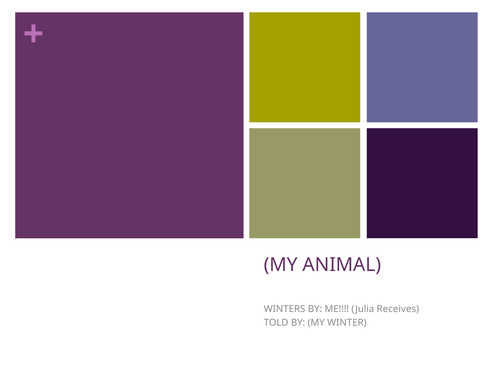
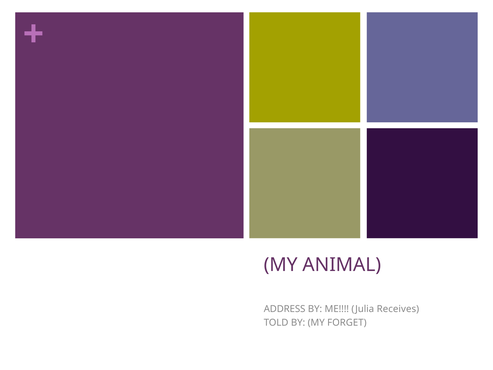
WINTERS: WINTERS -> ADDRESS (285, 309)
WINTER: WINTER -> FORGET (347, 322)
